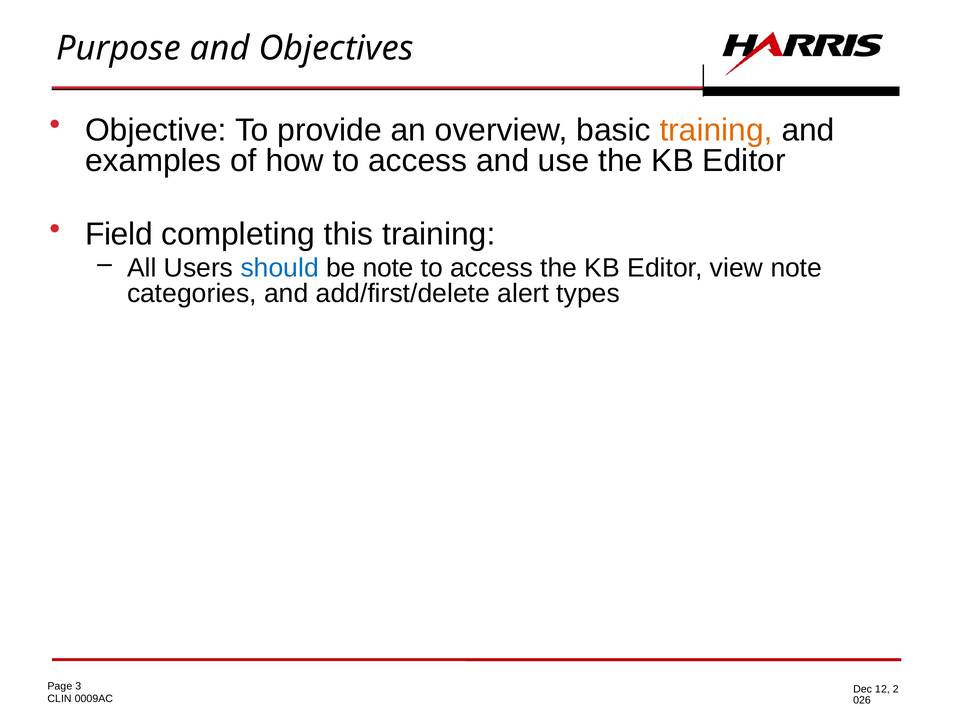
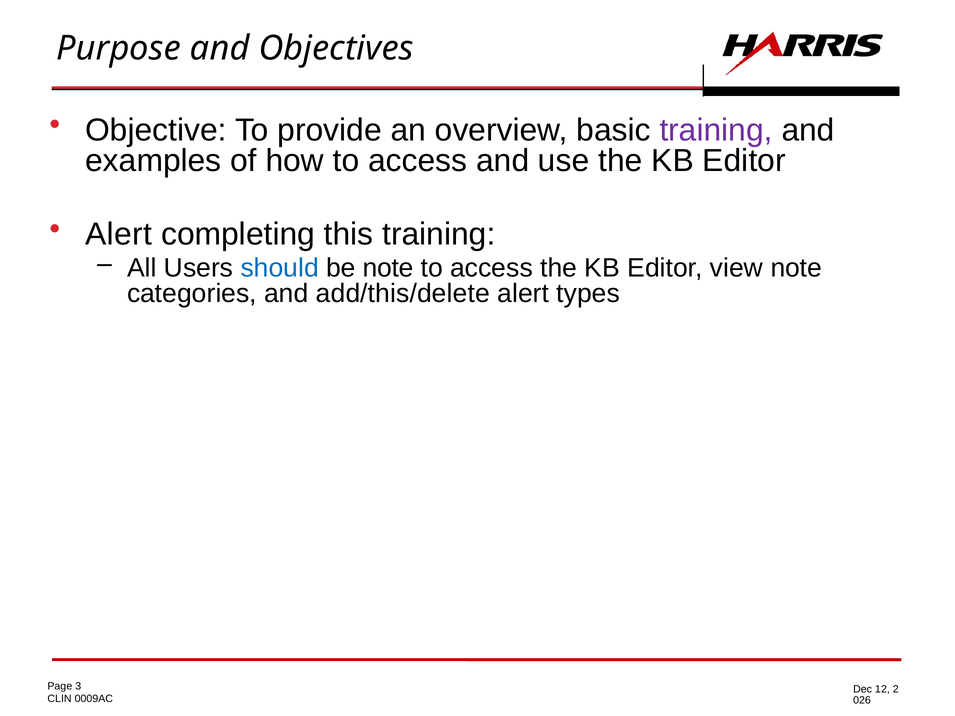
training colour: orange -> purple (716, 130)
Field: Field -> Alert (119, 235)
add/first/delete: add/first/delete -> add/this/delete (403, 294)
